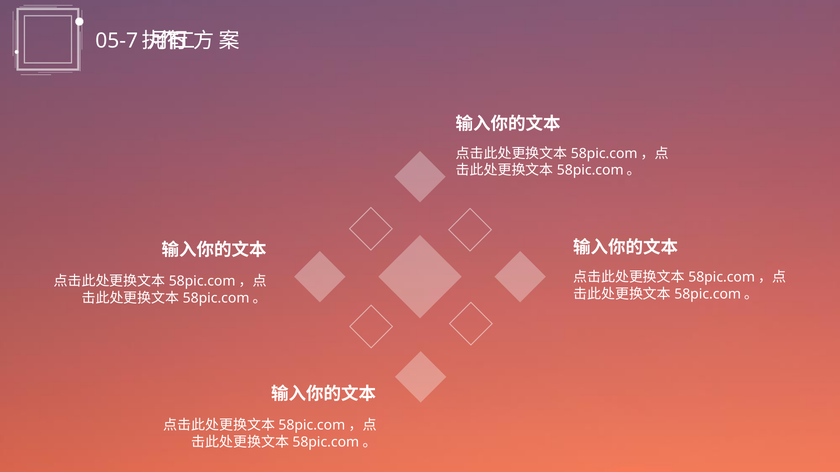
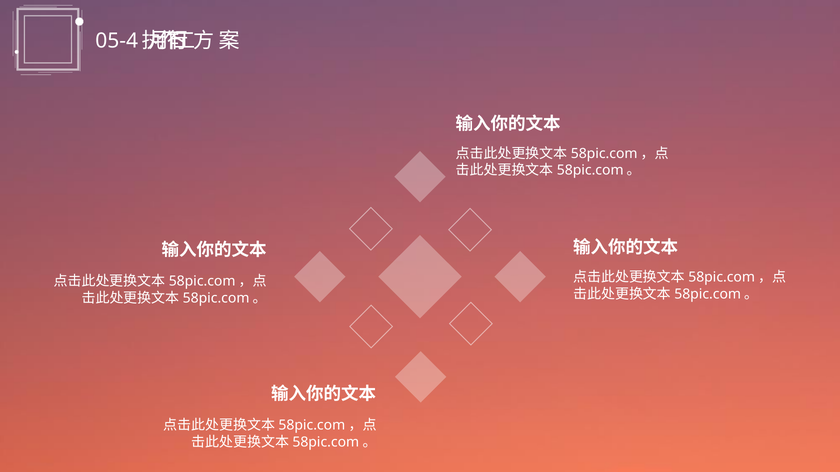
05-7: 05-7 -> 05-4 (117, 41)
